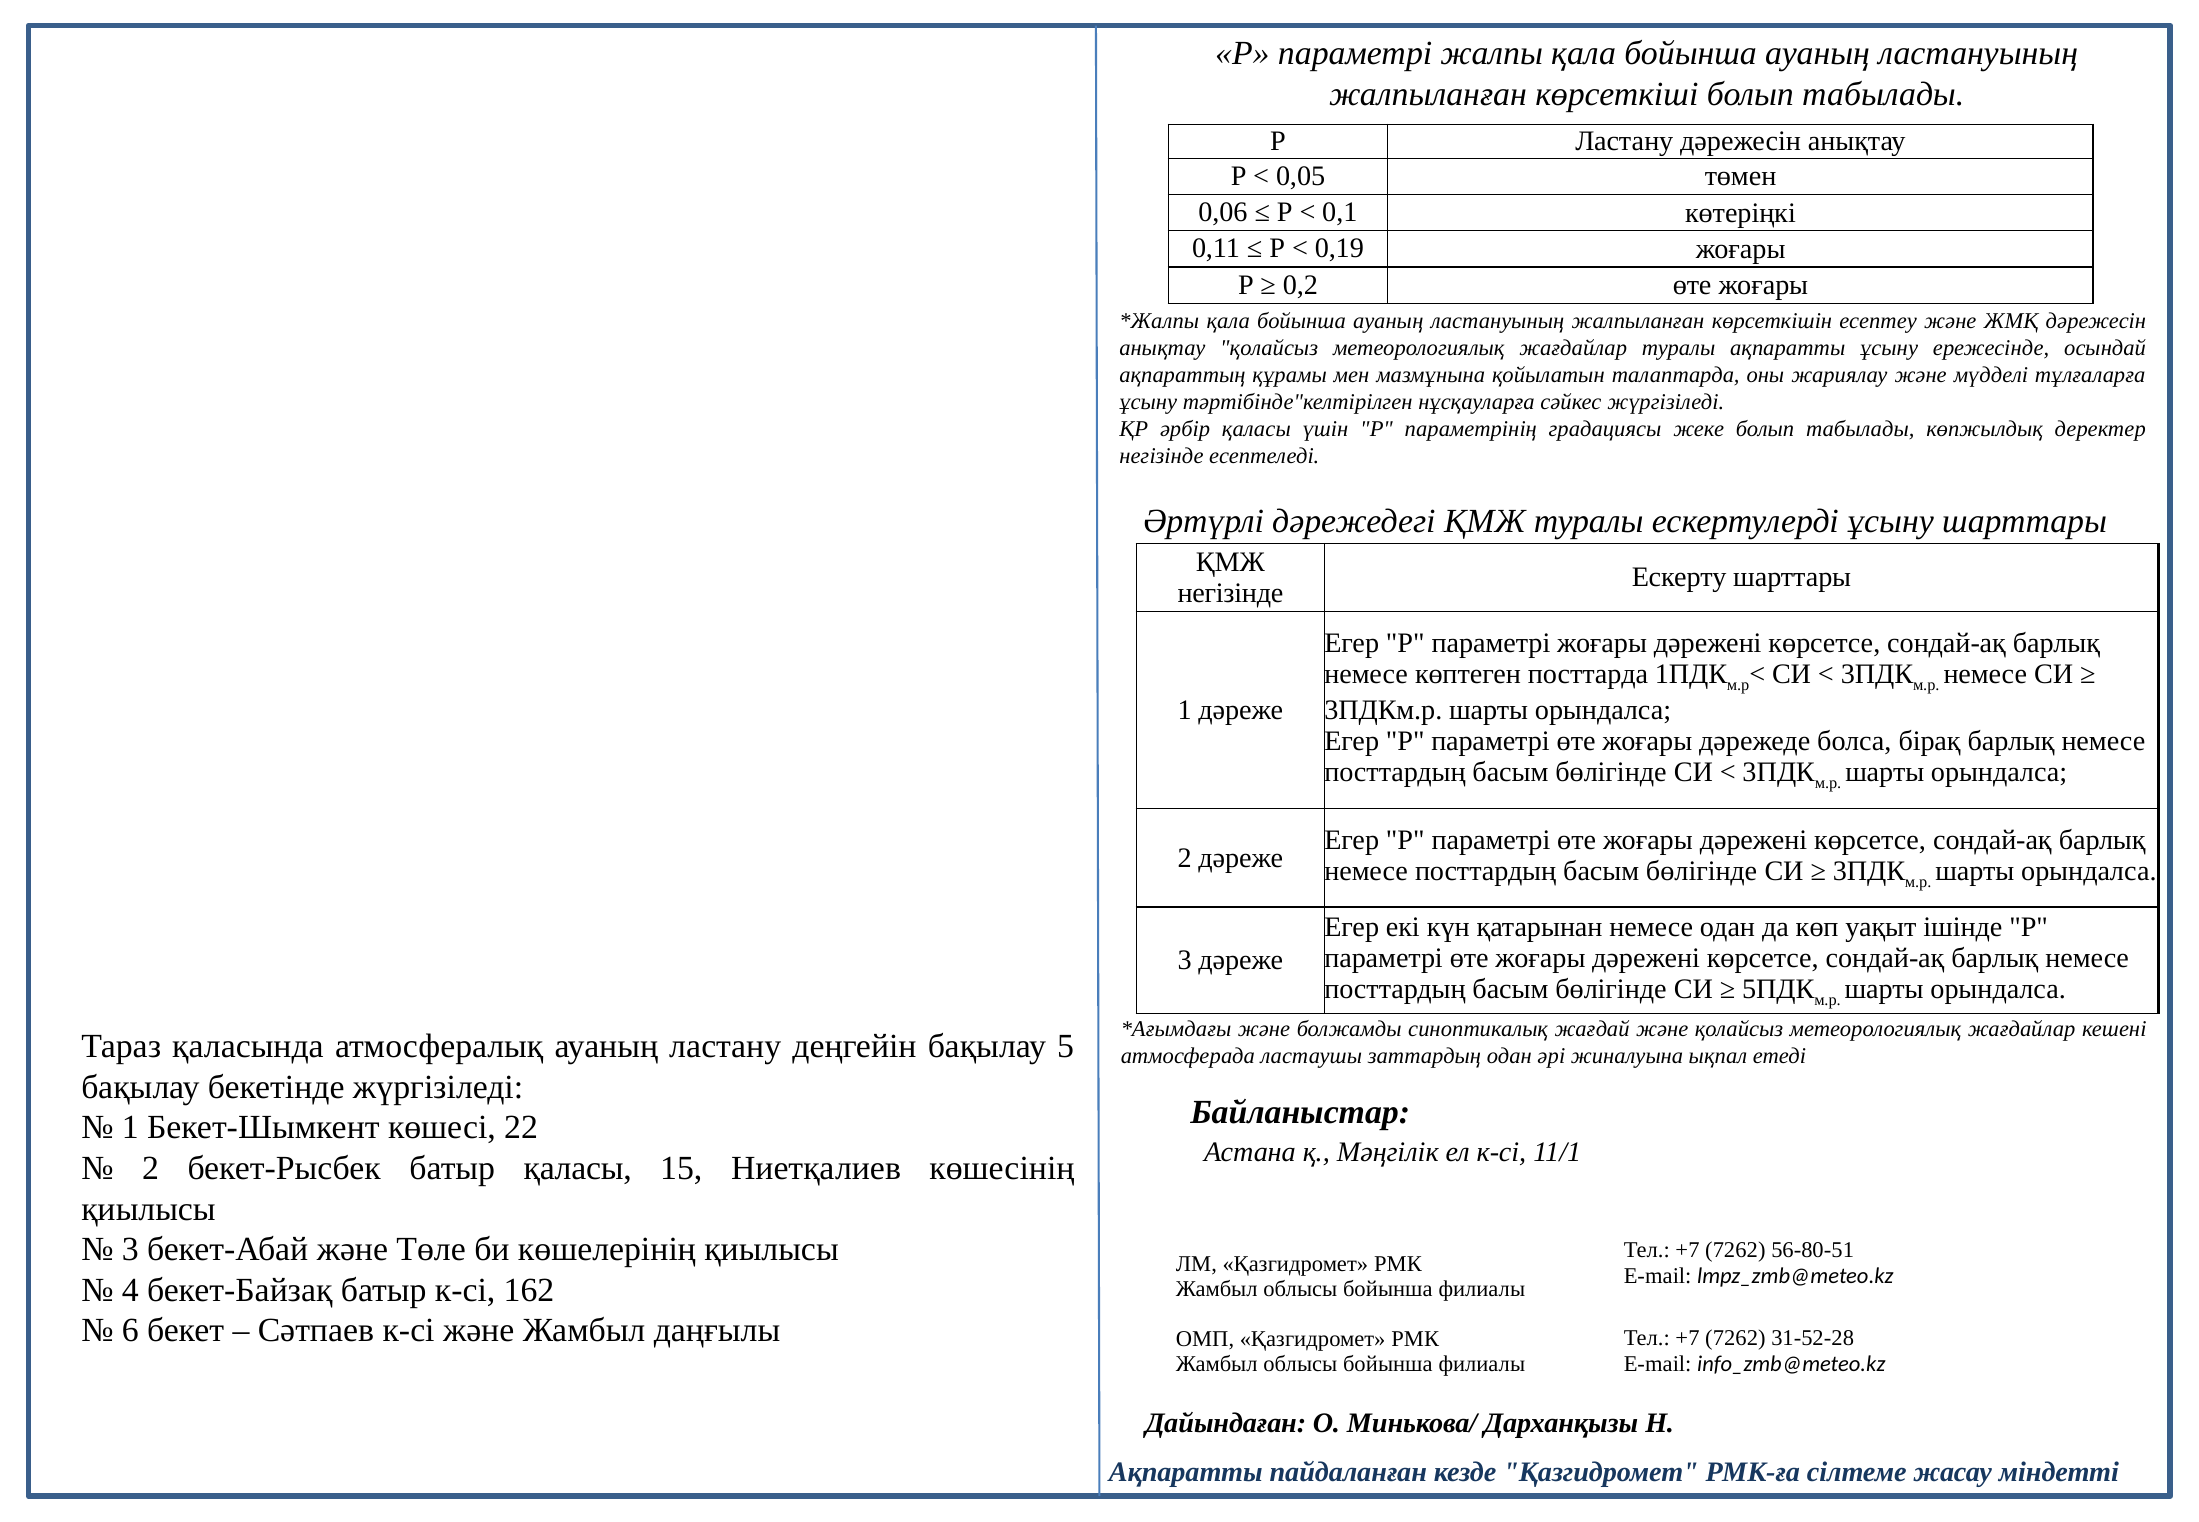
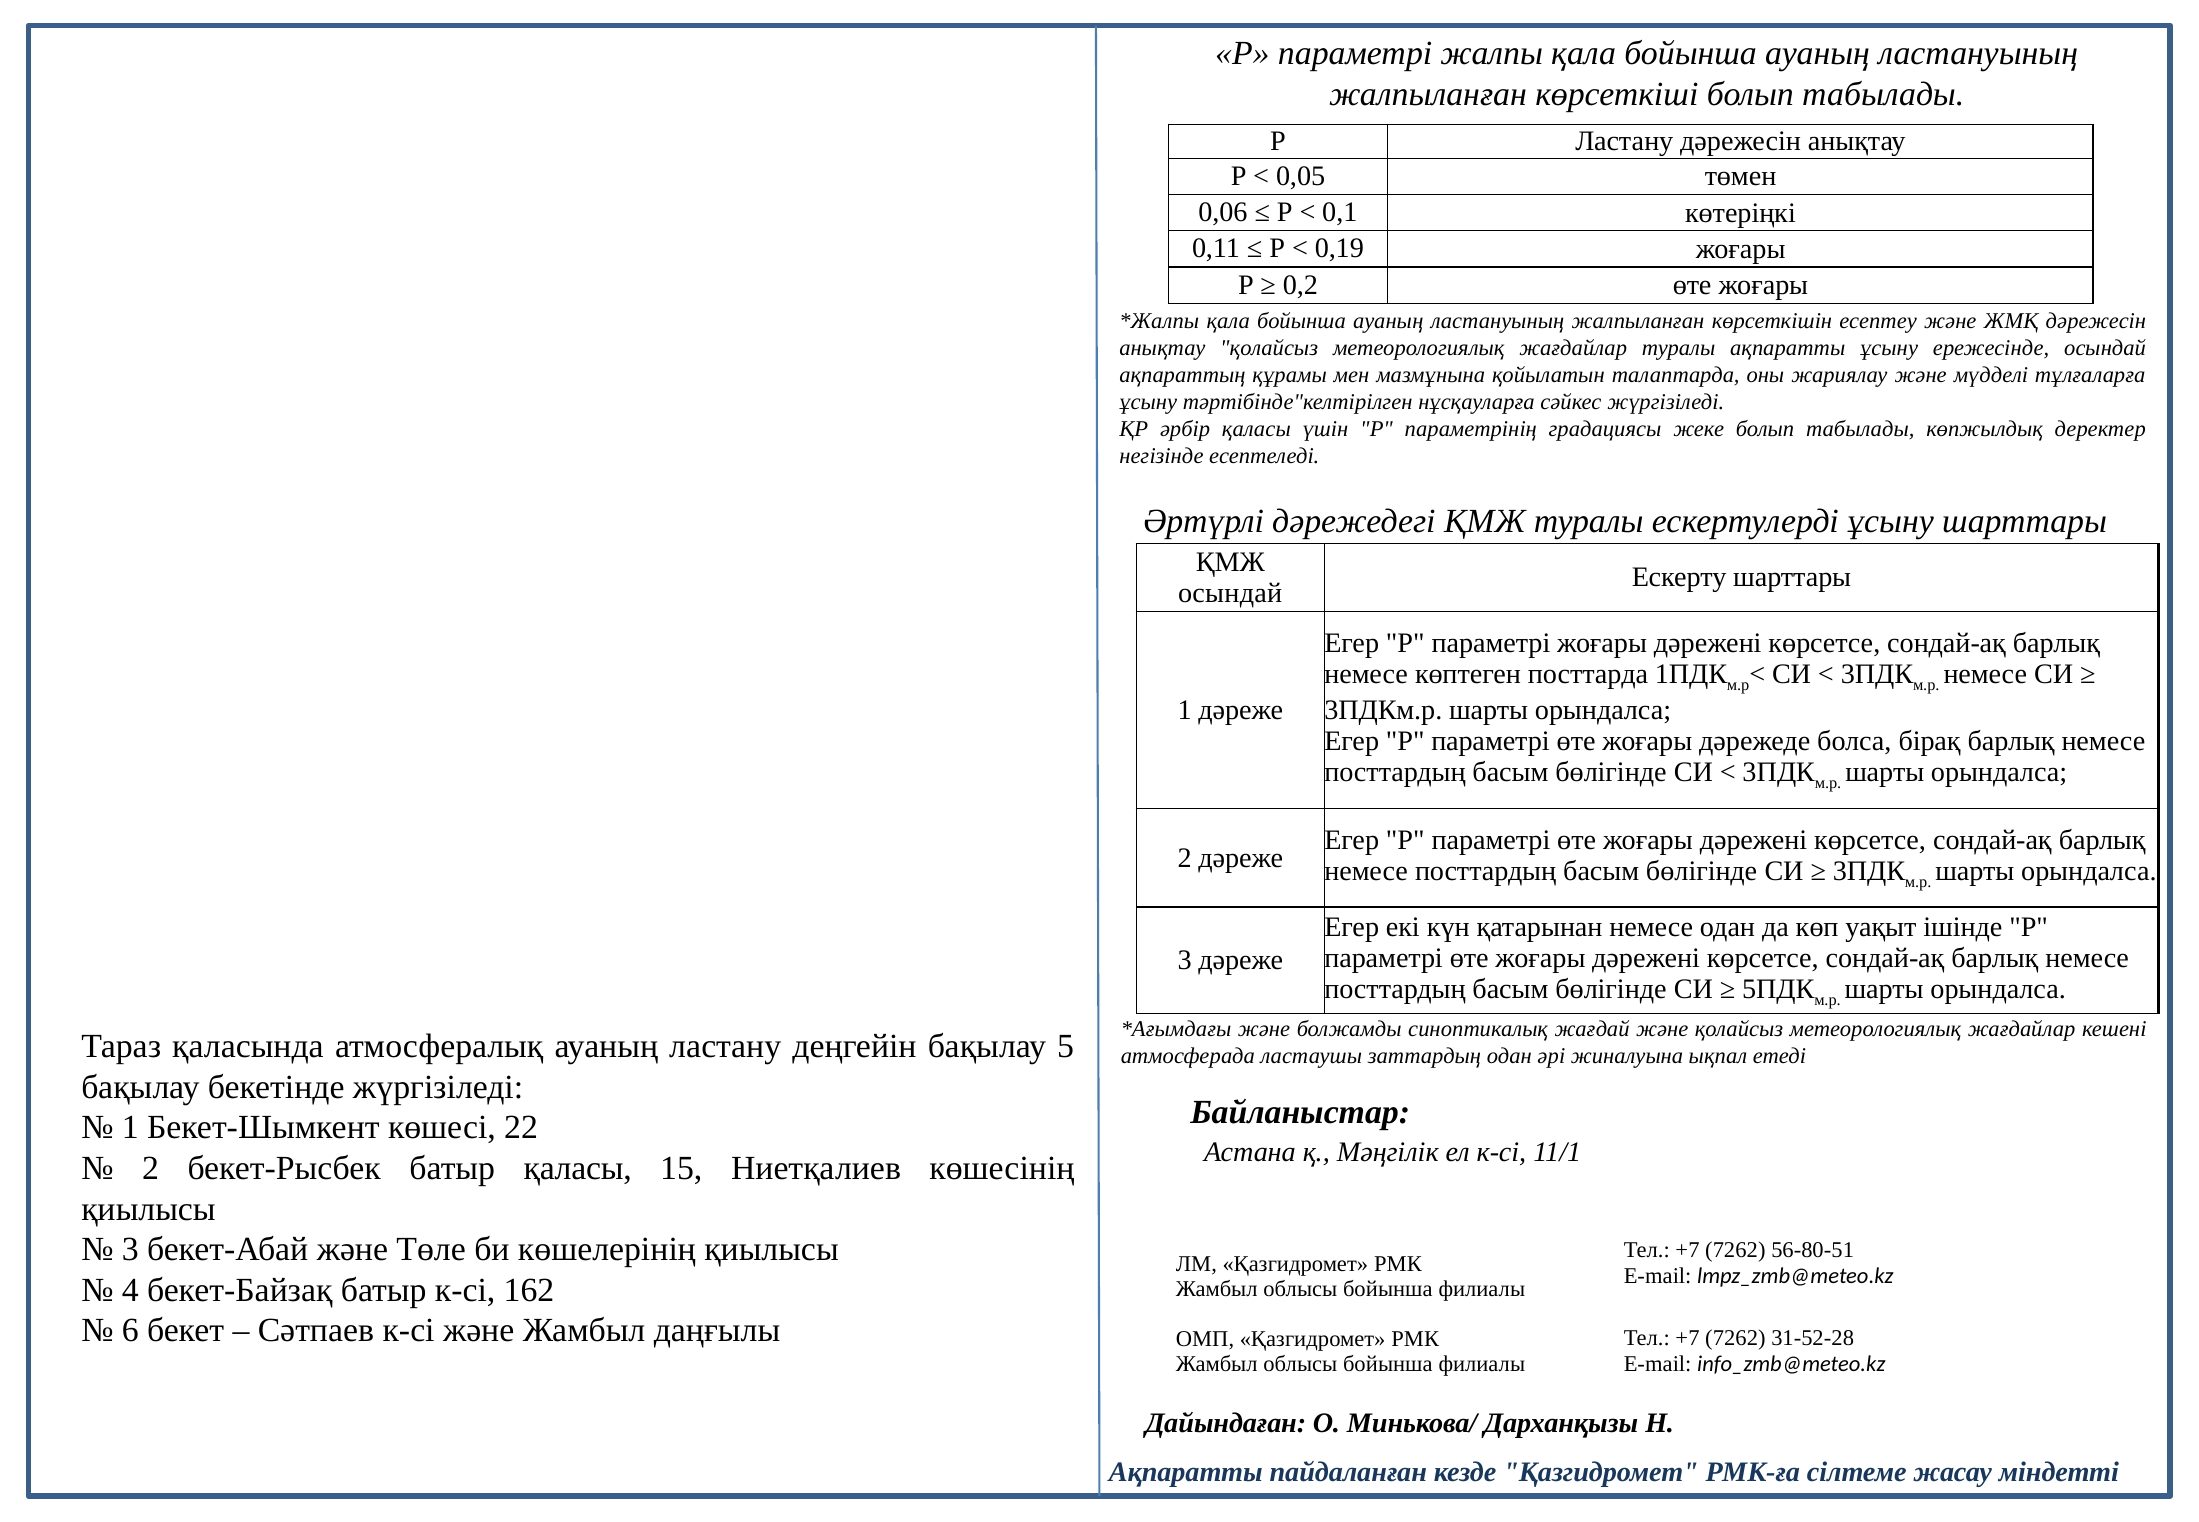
негізінде: негізінде -> осындай (1230, 593)
